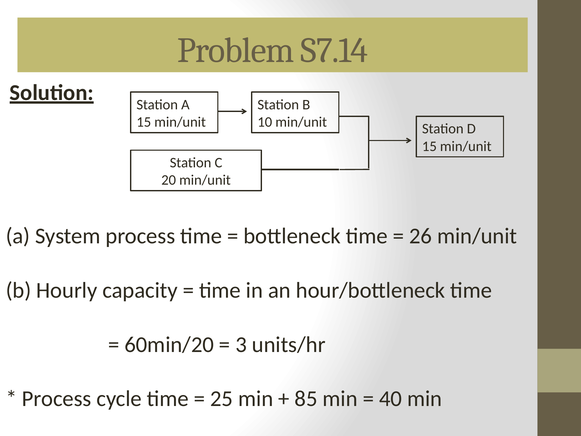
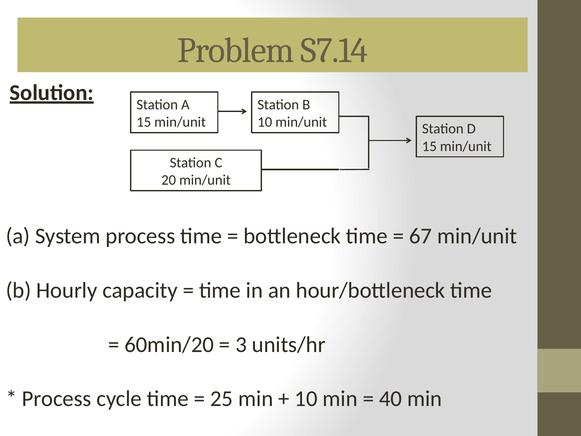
26: 26 -> 67 (421, 236)
85: 85 -> 10 (306, 399)
